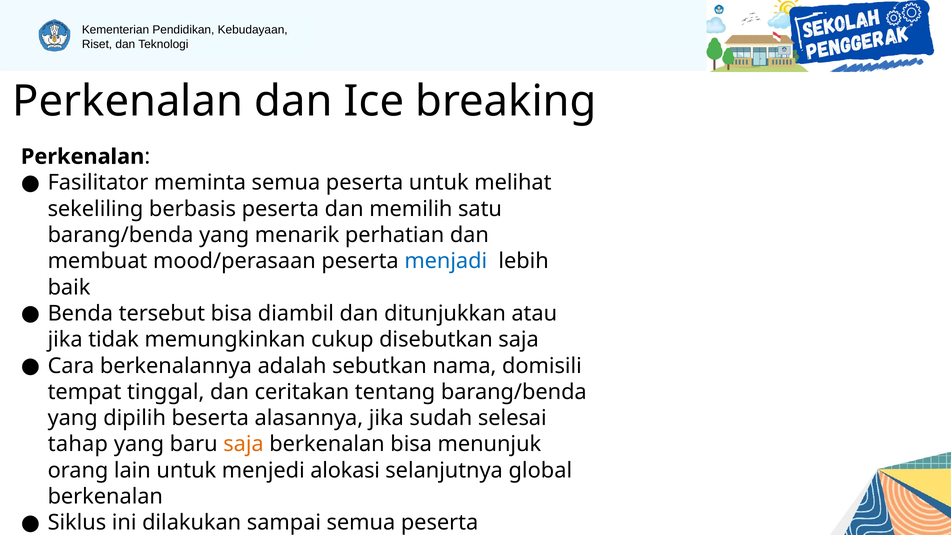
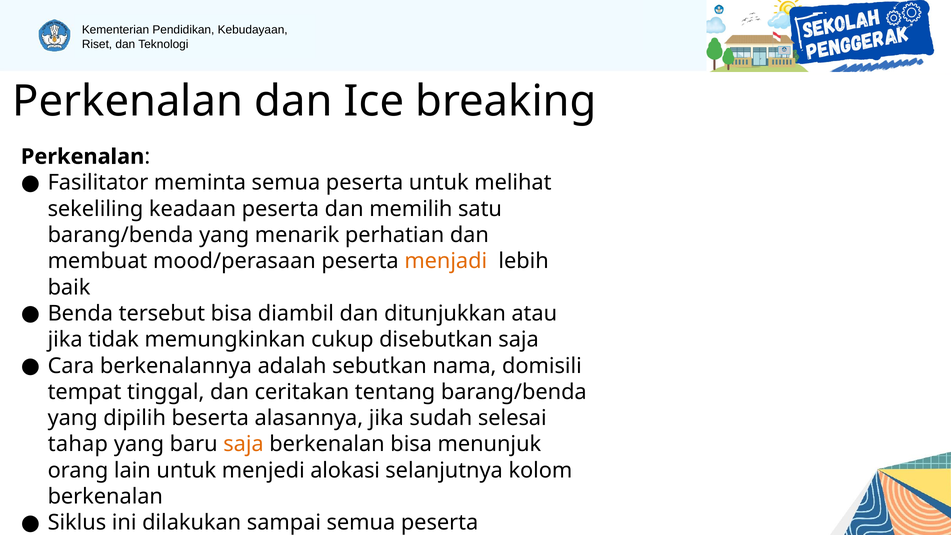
berbasis: berbasis -> keadaan (193, 209)
menjadi colour: blue -> orange (446, 261)
global: global -> kolom (540, 470)
